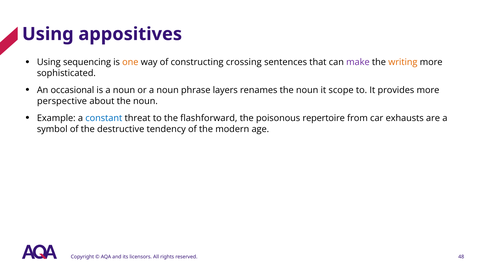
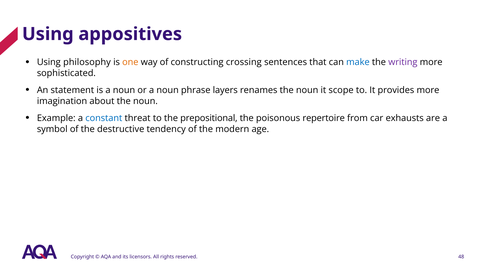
sequencing: sequencing -> philosophy (87, 62)
make colour: purple -> blue (358, 62)
writing colour: orange -> purple (403, 62)
occasional: occasional -> statement (72, 90)
perspective: perspective -> imagination (62, 101)
flashforward: flashforward -> prepositional (209, 118)
